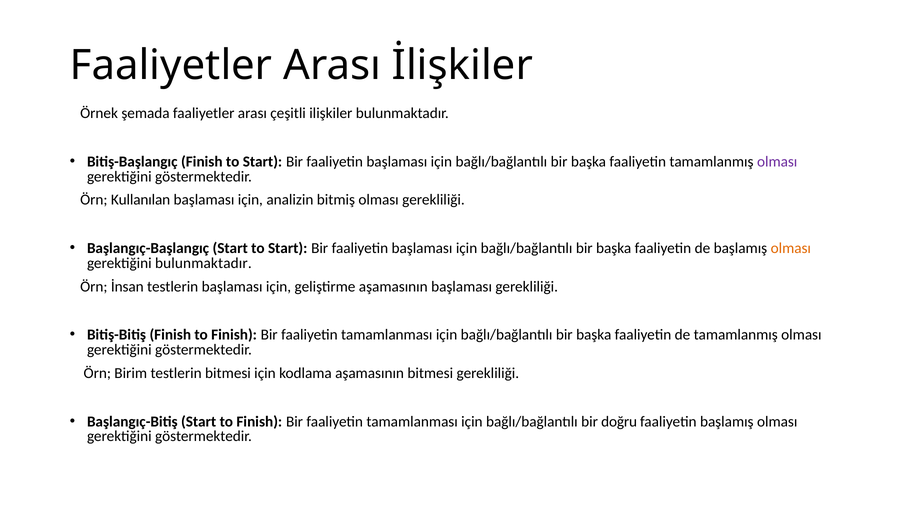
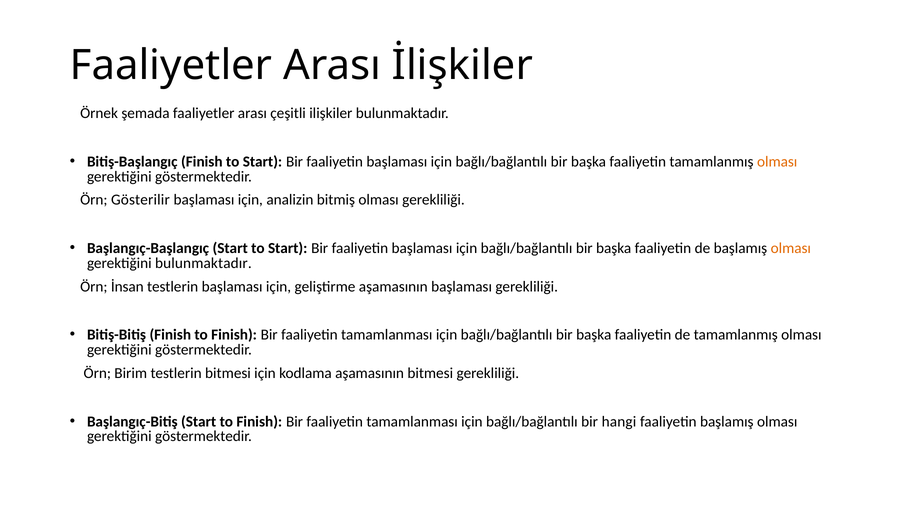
olması colour: purple -> orange (777, 162)
Kullanılan: Kullanılan -> Gösterilir (140, 200)
doğru: doğru -> hangi (619, 422)
